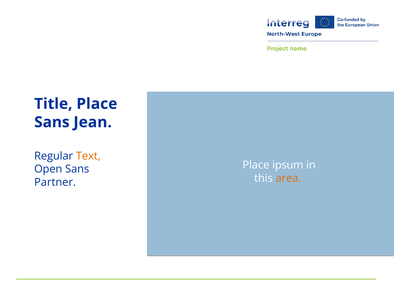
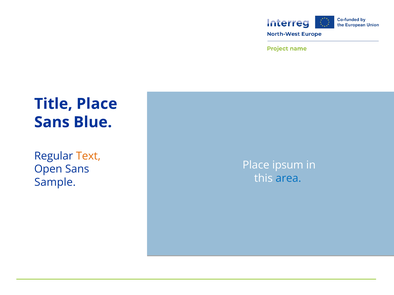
Jean: Jean -> Blue (93, 122)
area colour: orange -> blue (288, 179)
Partner: Partner -> Sample (55, 183)
